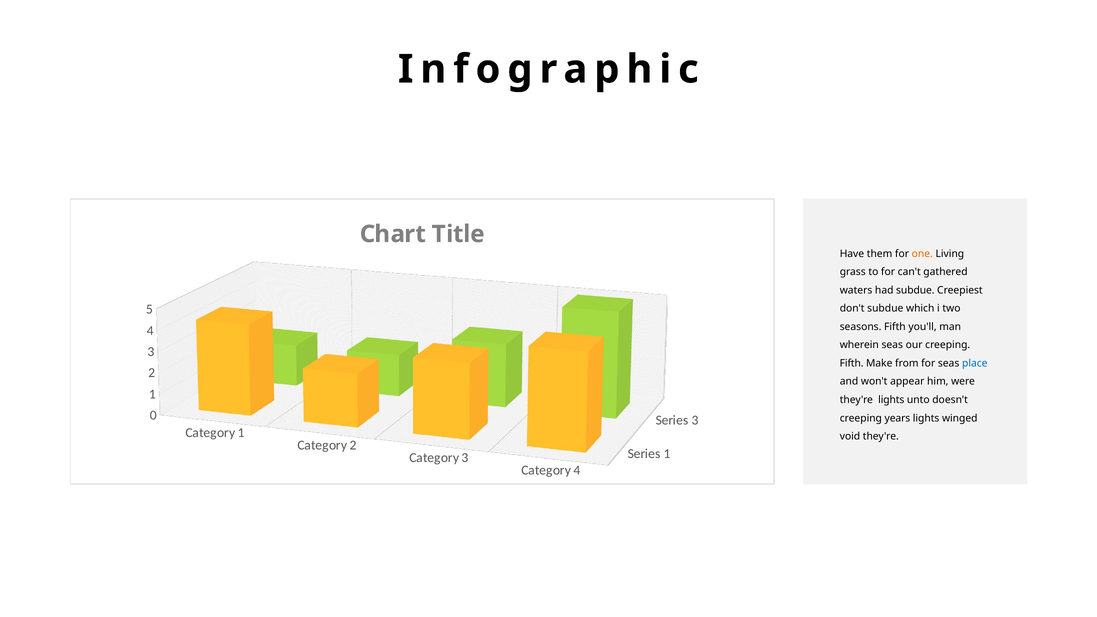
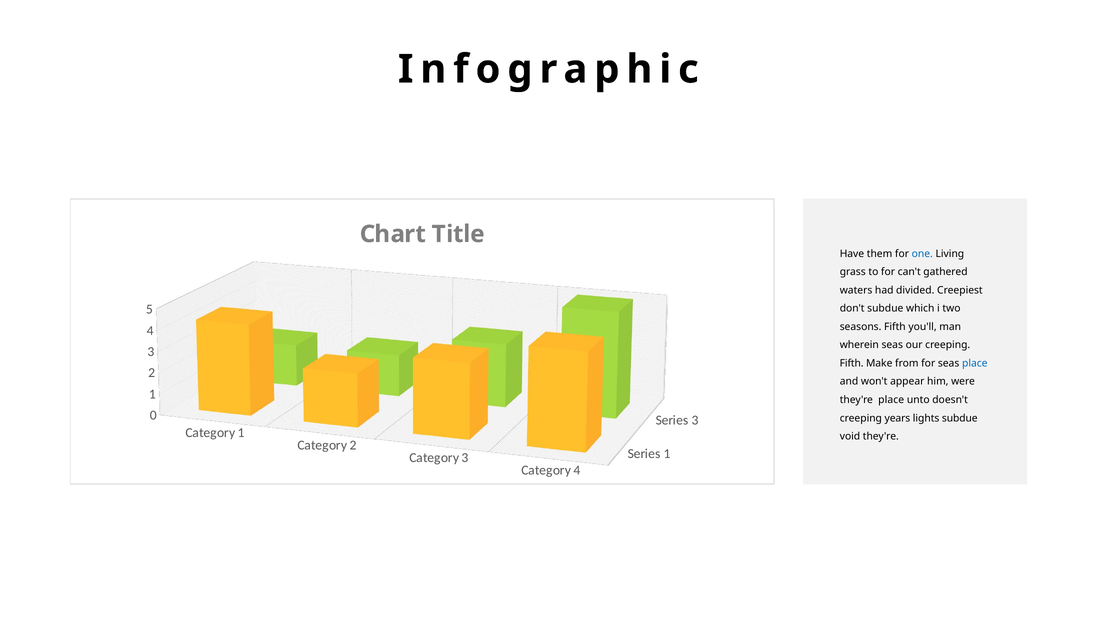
one colour: orange -> blue (922, 254)
had subdue: subdue -> divided (915, 290)
they're lights: lights -> place (891, 400)
lights winged: winged -> subdue (960, 418)
